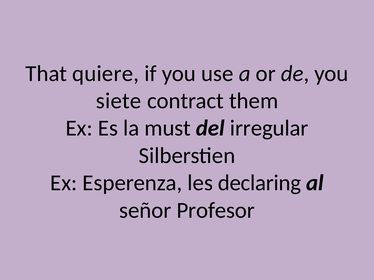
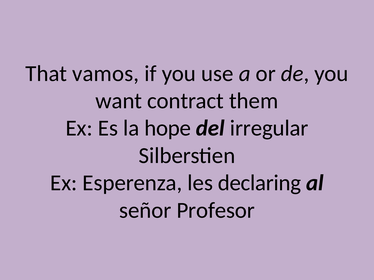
quiere: quiere -> vamos (106, 74)
siete: siete -> want (119, 101)
must: must -> hope (168, 128)
